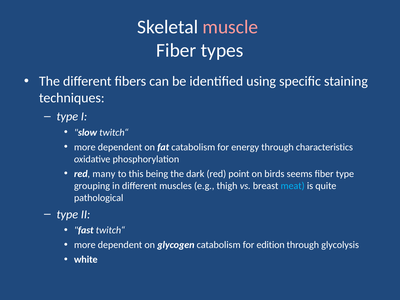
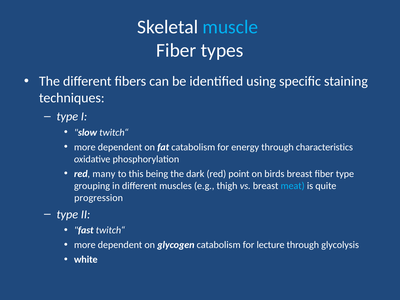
muscle colour: pink -> light blue (230, 27)
birds seems: seems -> breast (300, 174)
pathological: pathological -> progression (99, 198)
edition: edition -> lecture (271, 245)
